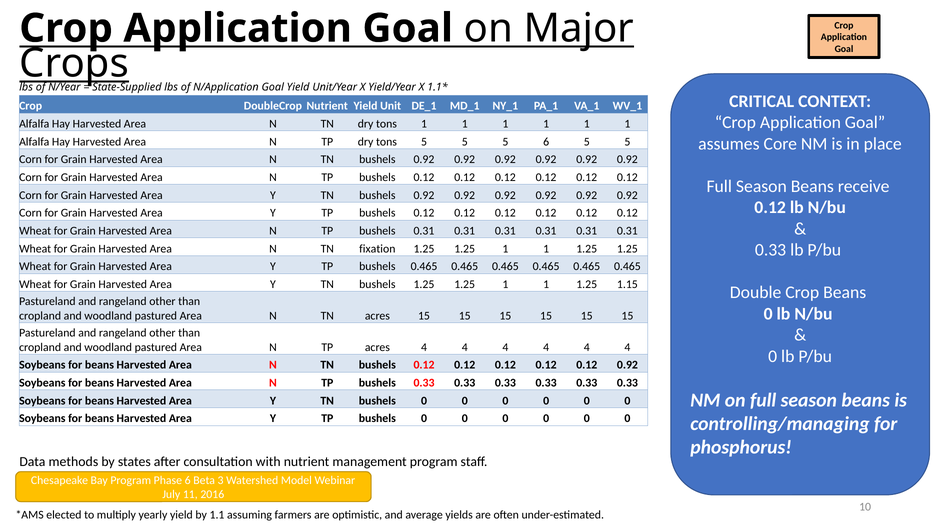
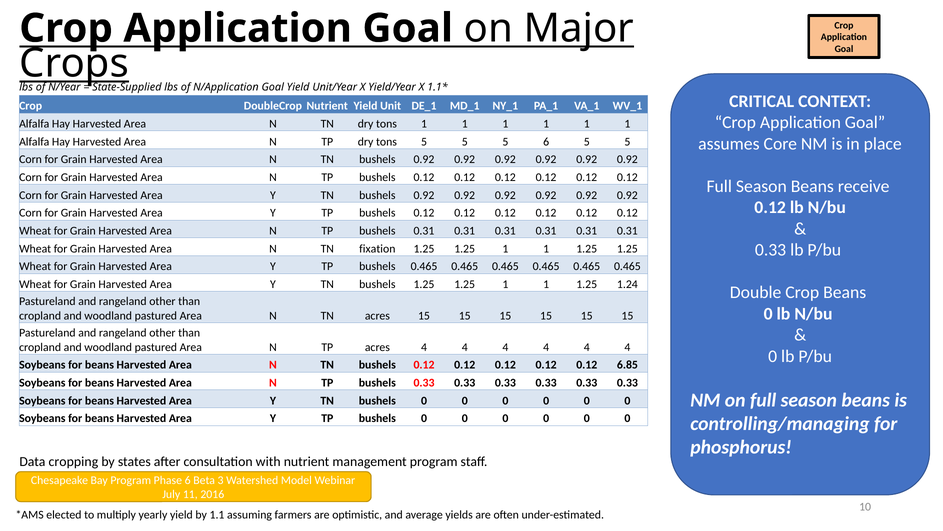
1.15: 1.15 -> 1.24 (627, 284)
0.12 0.92: 0.92 -> 6.85 (627, 365)
methods: methods -> cropping (73, 461)
